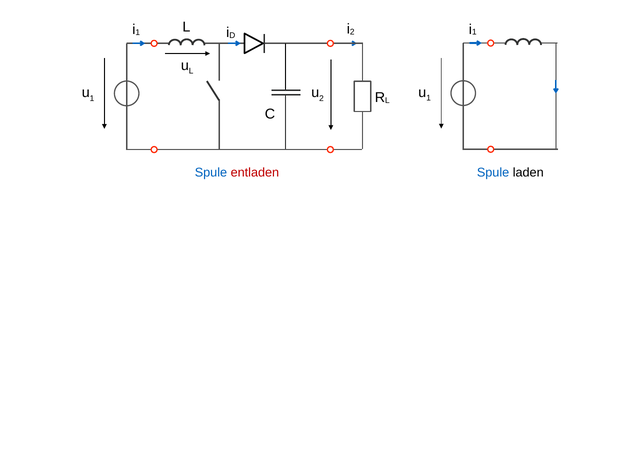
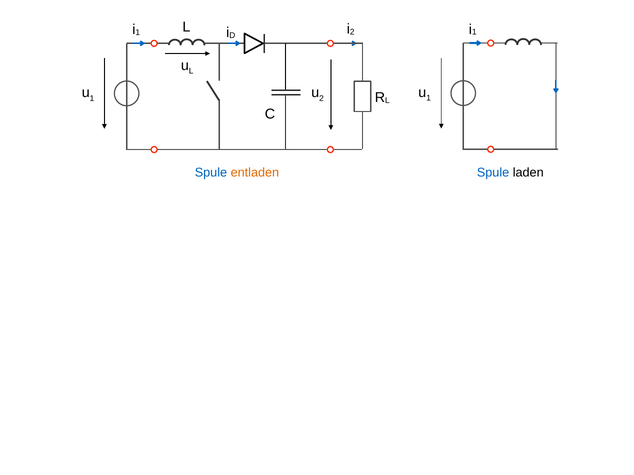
entladen colour: red -> orange (255, 173)
